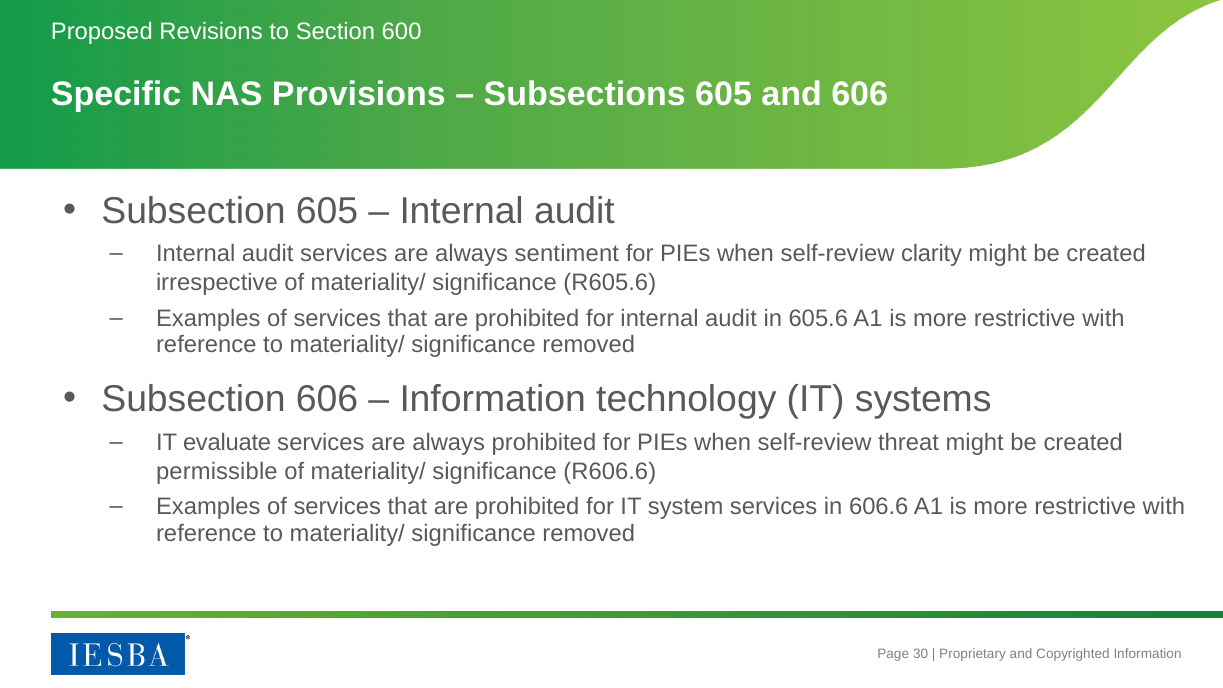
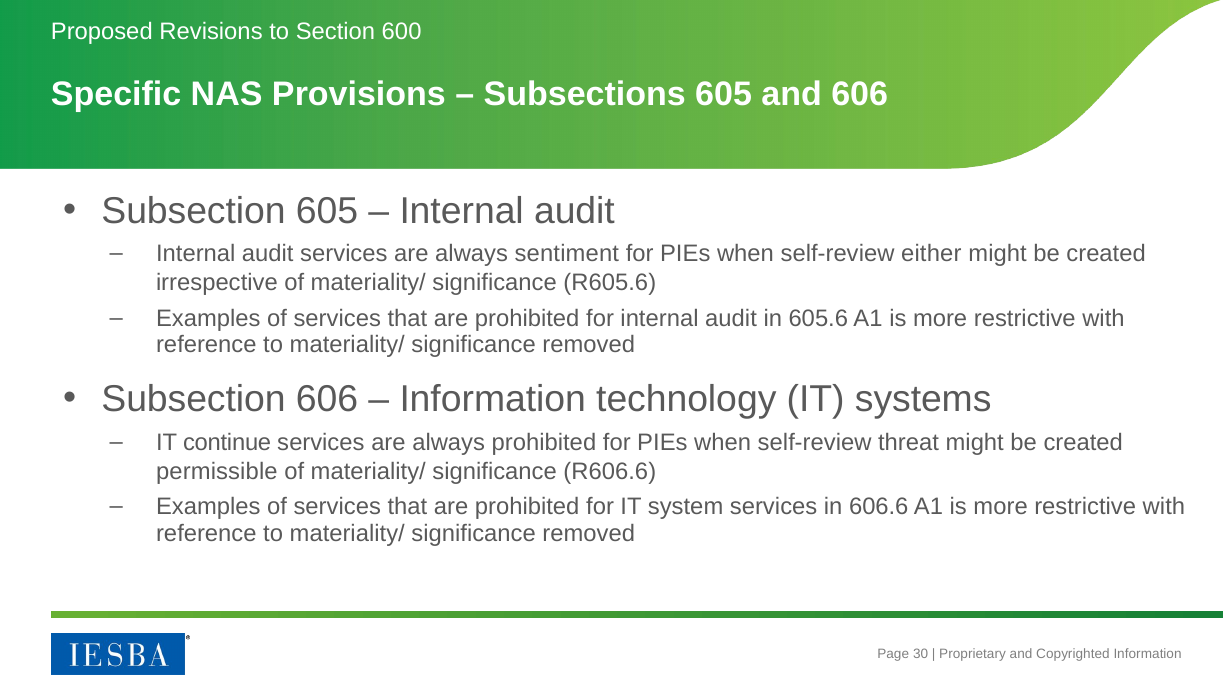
clarity: clarity -> either (931, 254)
evaluate: evaluate -> continue (227, 442)
